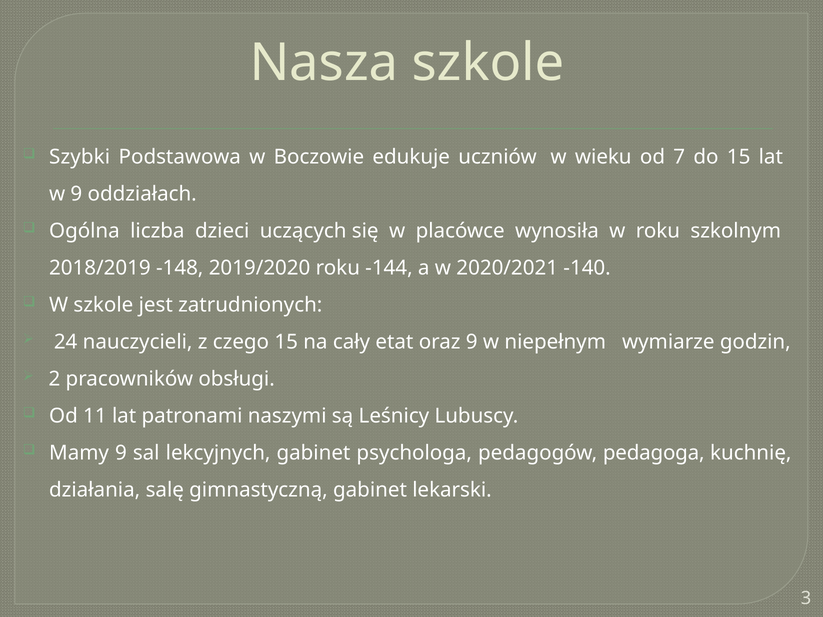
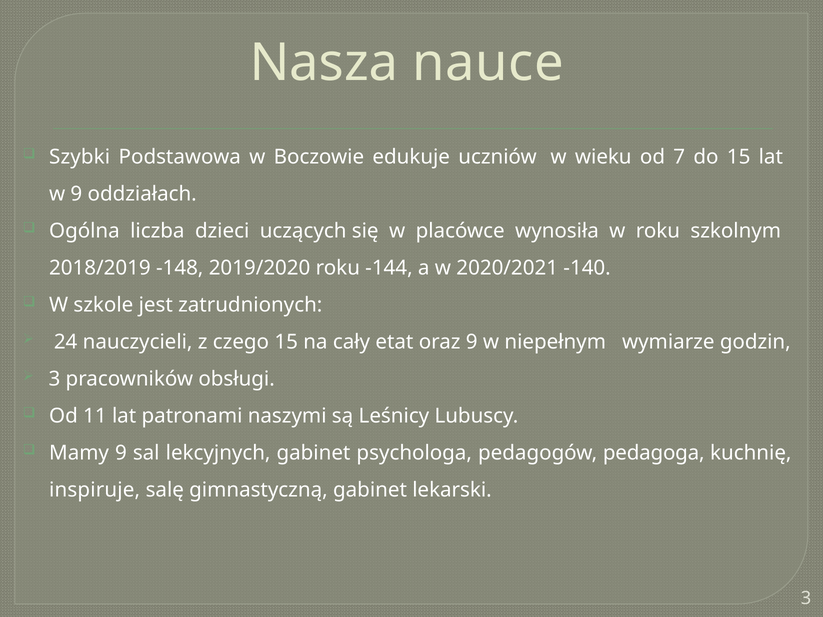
Nasza szkole: szkole -> nauce (488, 63)
2: 2 -> 3 (54, 379)
działania: działania -> inspiruje (95, 490)
